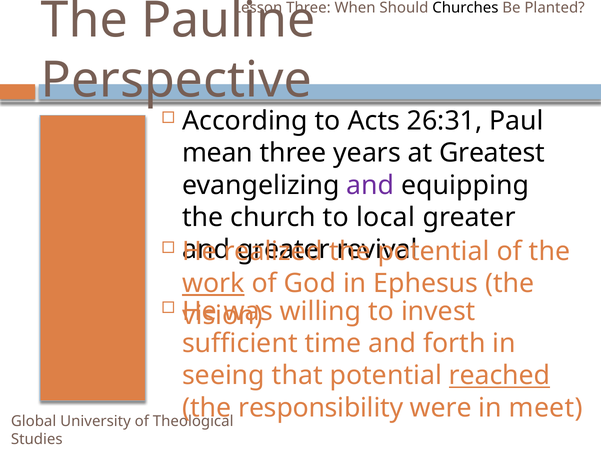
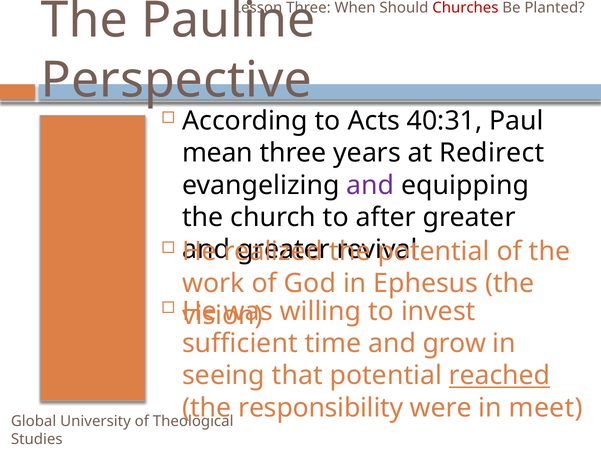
Churches colour: black -> red (465, 8)
26:31: 26:31 -> 40:31 (445, 121)
Greatest: Greatest -> Redirect (492, 153)
local: local -> after (386, 217)
work underline: present -> none (213, 283)
forth: forth -> grow (454, 343)
